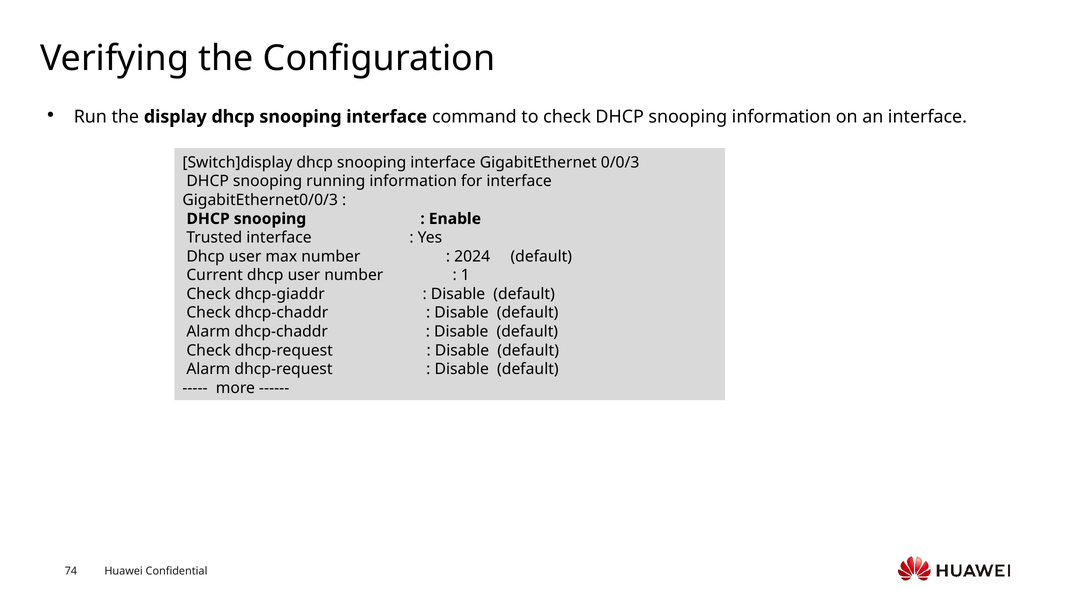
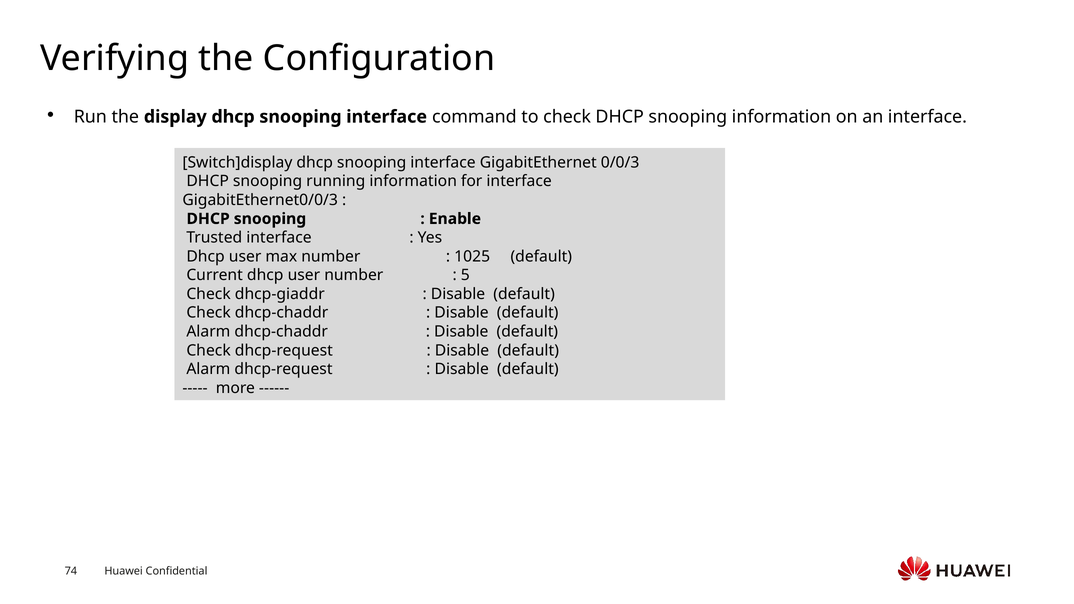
2024: 2024 -> 1025 (472, 256)
1: 1 -> 5 (465, 275)
